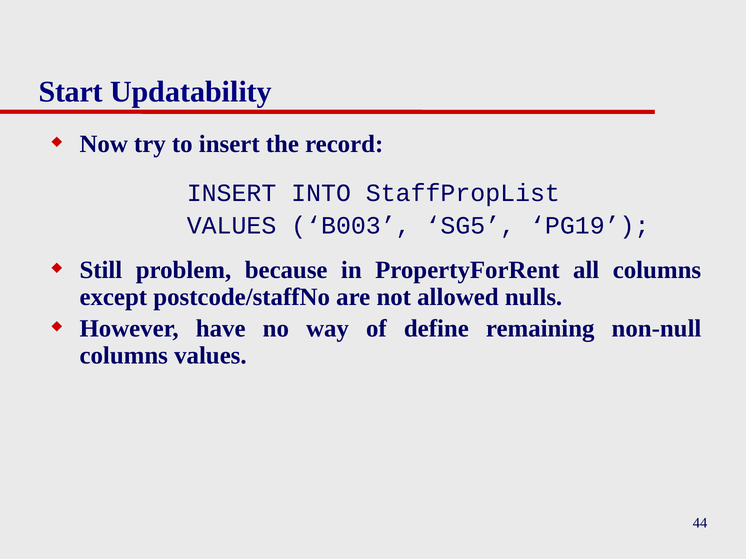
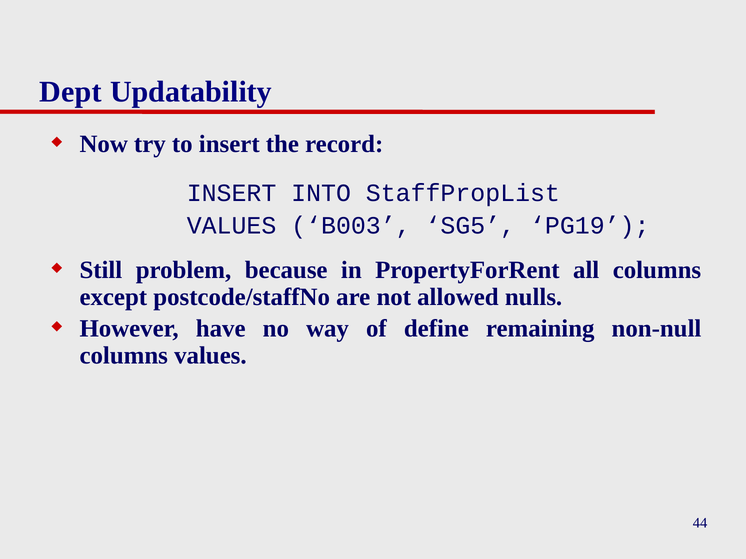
Start: Start -> Dept (70, 92)
